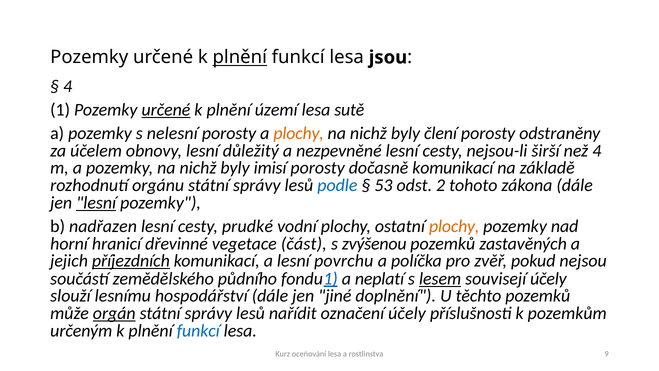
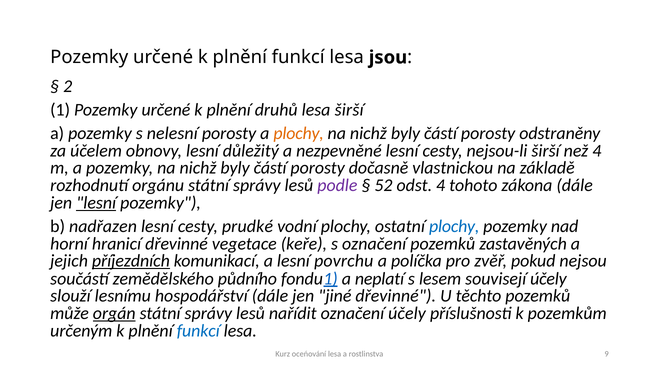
plnění underline: present -> none (240, 57)
4: 4 -> 2 (68, 86)
určené underline: present -> none (166, 110)
území: území -> druhů (276, 110)
lesa sutě: sutě -> širší (349, 110)
člení: člení -> částí (441, 133)
imisí: imisí -> částí (270, 168)
dočasně komunikací: komunikací -> vlastnickou (453, 168)
podle colour: blue -> purple (337, 185)
53: 53 -> 52 (383, 185)
odst 2: 2 -> 4 (441, 185)
plochy colour: orange -> blue (454, 226)
část: část -> keře (304, 243)
s zvýšenou: zvýšenou -> označení (374, 243)
lesem underline: present -> none (440, 278)
jiné doplnění: doplnění -> dřevinné (396, 296)
